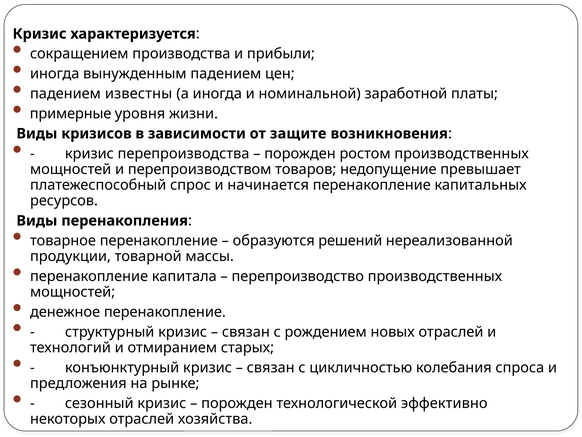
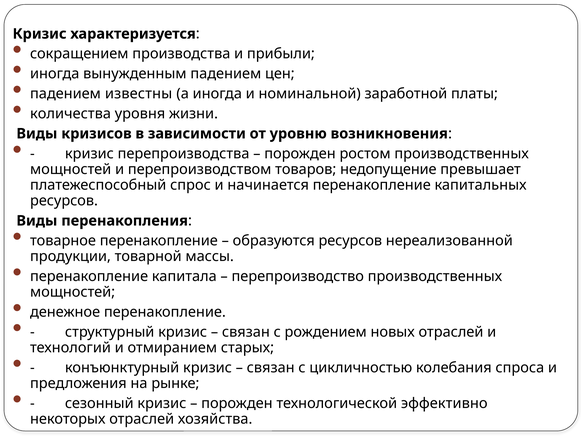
примерные: примерные -> количества (71, 114)
защите: защите -> уровню (298, 133)
образуются решений: решений -> ресурсов (350, 240)
